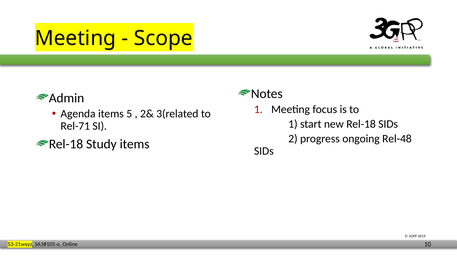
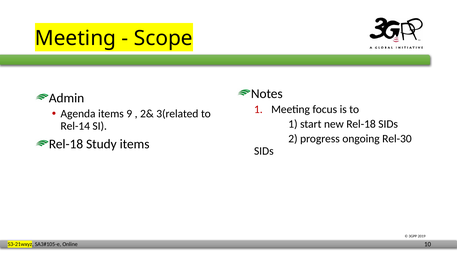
5: 5 -> 9 (129, 114)
Rel-71: Rel-71 -> Rel-14 (75, 126)
Rel-48: Rel-48 -> Rel-30 (397, 139)
